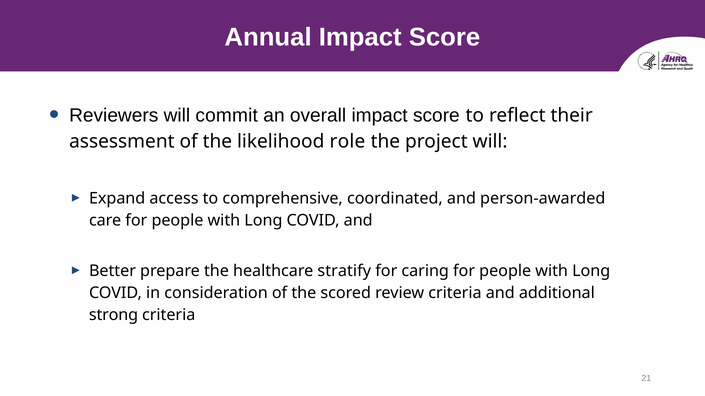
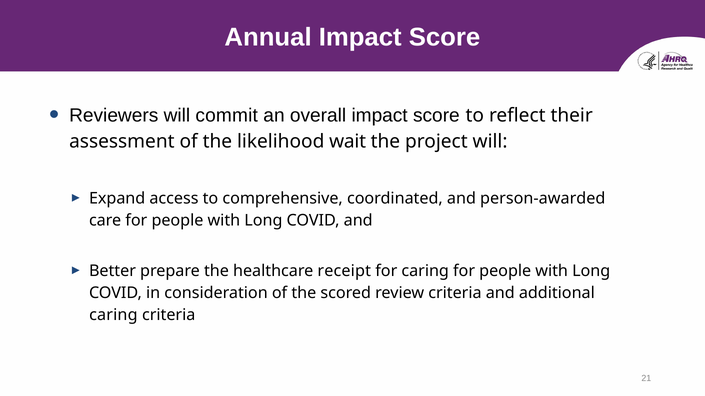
role: role -> wait (348, 142)
stratify: stratify -> receipt (344, 271)
strong: strong -> caring (113, 315)
